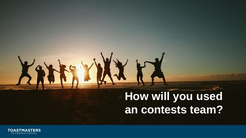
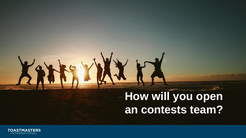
used: used -> open (210, 97)
